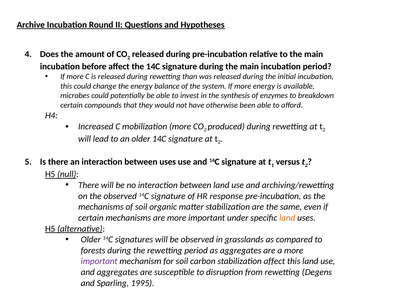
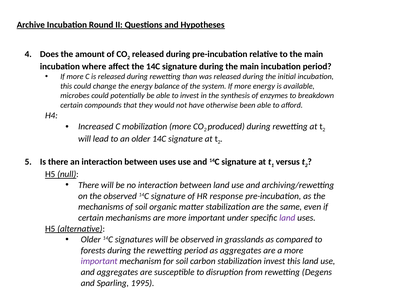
before: before -> where (94, 66)
land colour: orange -> purple (287, 218)
stabilization affect: affect -> invest (274, 261)
